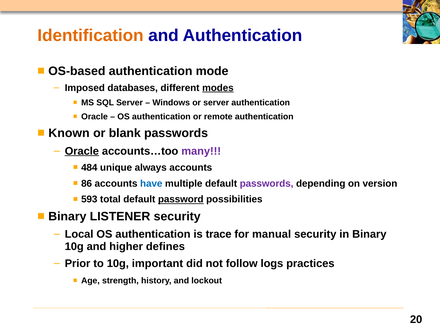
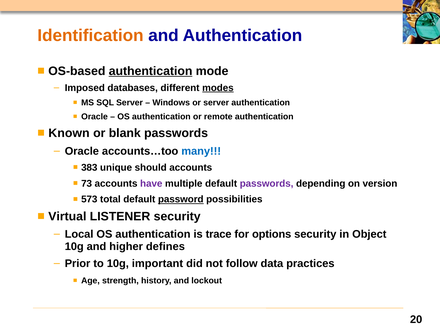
authentication underline: none -> present (151, 71)
Oracle underline: present -> none (82, 151)
many colour: purple -> blue (201, 151)
484: 484 -> 383 (89, 168)
always: always -> should (151, 168)
86: 86 -> 73 (87, 183)
have colour: blue -> purple (151, 183)
593: 593 -> 573 (89, 199)
Binary: Binary -> Virtual (67, 216)
manual: manual -> options (272, 234)
in Binary: Binary -> Object (369, 234)
logs: logs -> data (272, 263)
